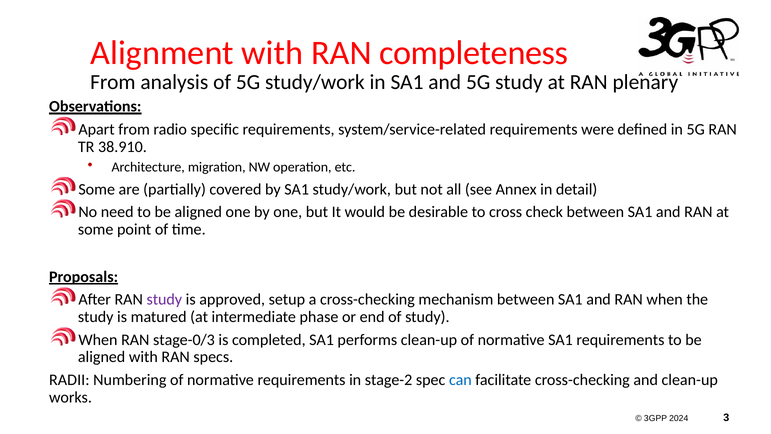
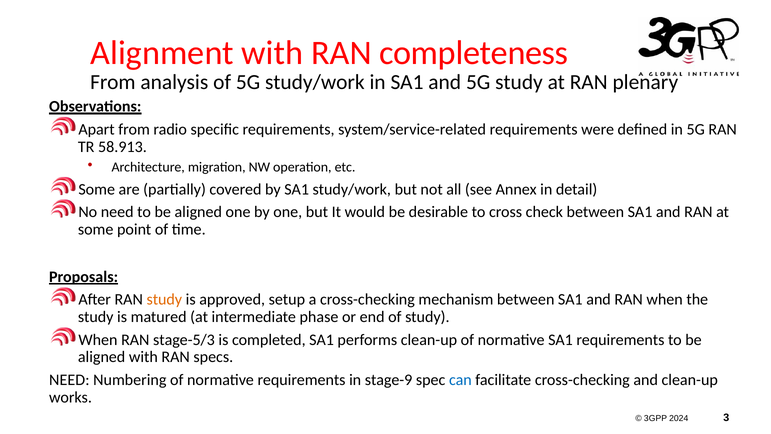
38.910: 38.910 -> 58.913 (122, 147)
study colour: purple -> orange (164, 299)
stage-0/3: stage-0/3 -> stage-5/3 (184, 340)
RADII: RADII -> NEED (69, 380)
stage-2: stage-2 -> stage-9 (389, 380)
